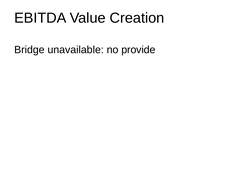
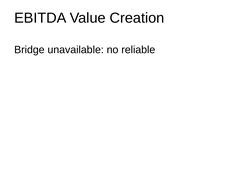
provide: provide -> reliable (138, 50)
